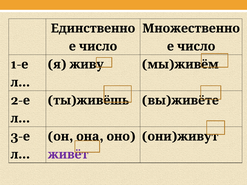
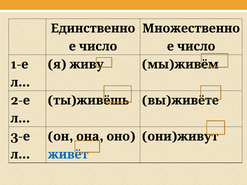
живёт colour: purple -> blue (68, 155)
